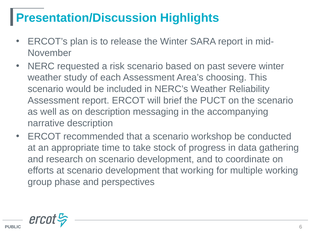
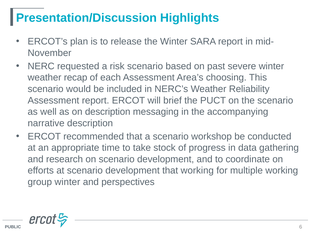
study: study -> recap (76, 78)
group phase: phase -> winter (67, 182)
